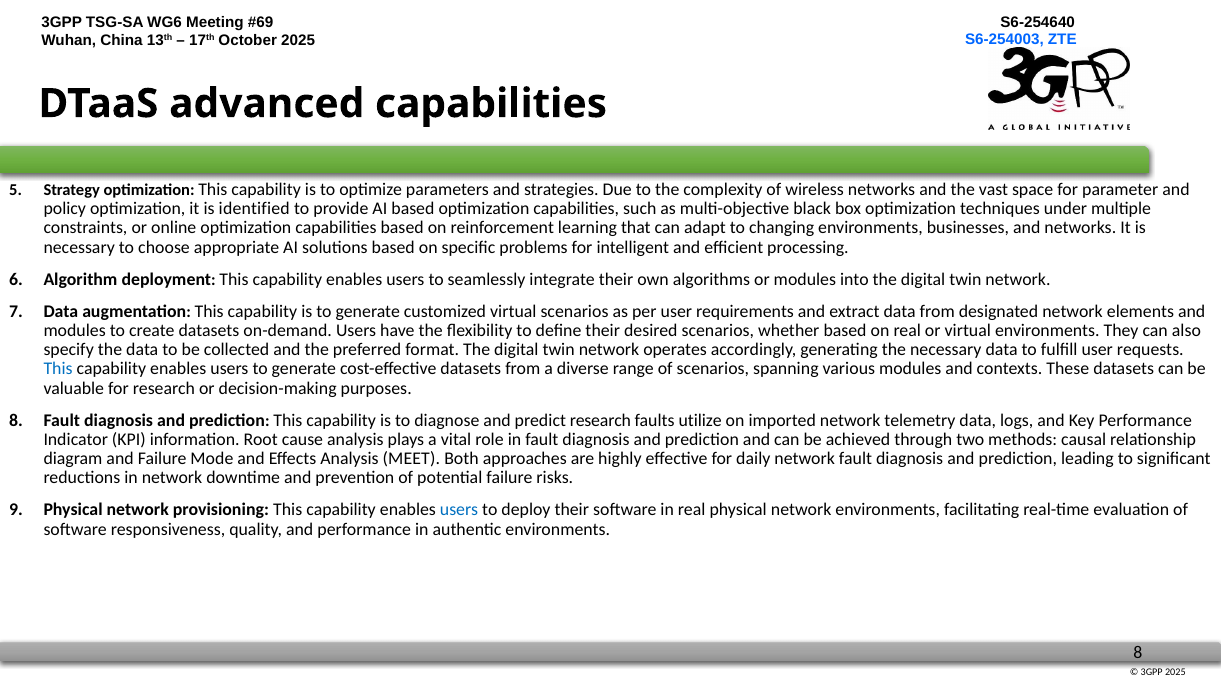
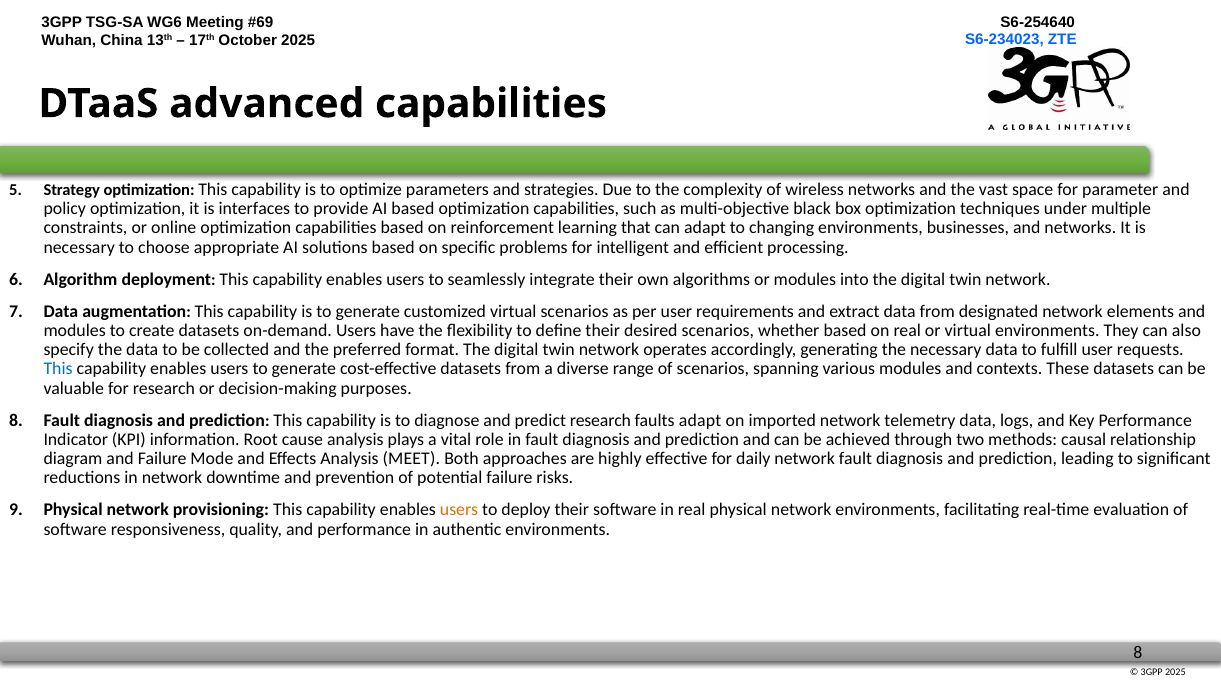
S6-254003: S6-254003 -> S6-234023 (1004, 39)
identified: identified -> interfaces (254, 209)
faults utilize: utilize -> adapt (700, 420)
users colour: blue -> orange (459, 510)
